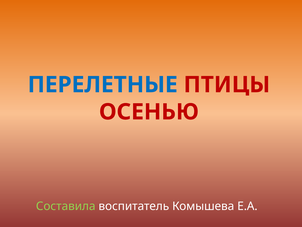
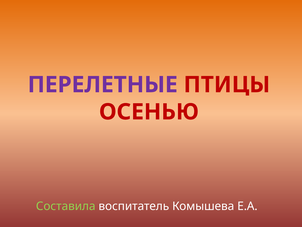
ПЕРЕЛЕТНЫЕ colour: blue -> purple (103, 85)
